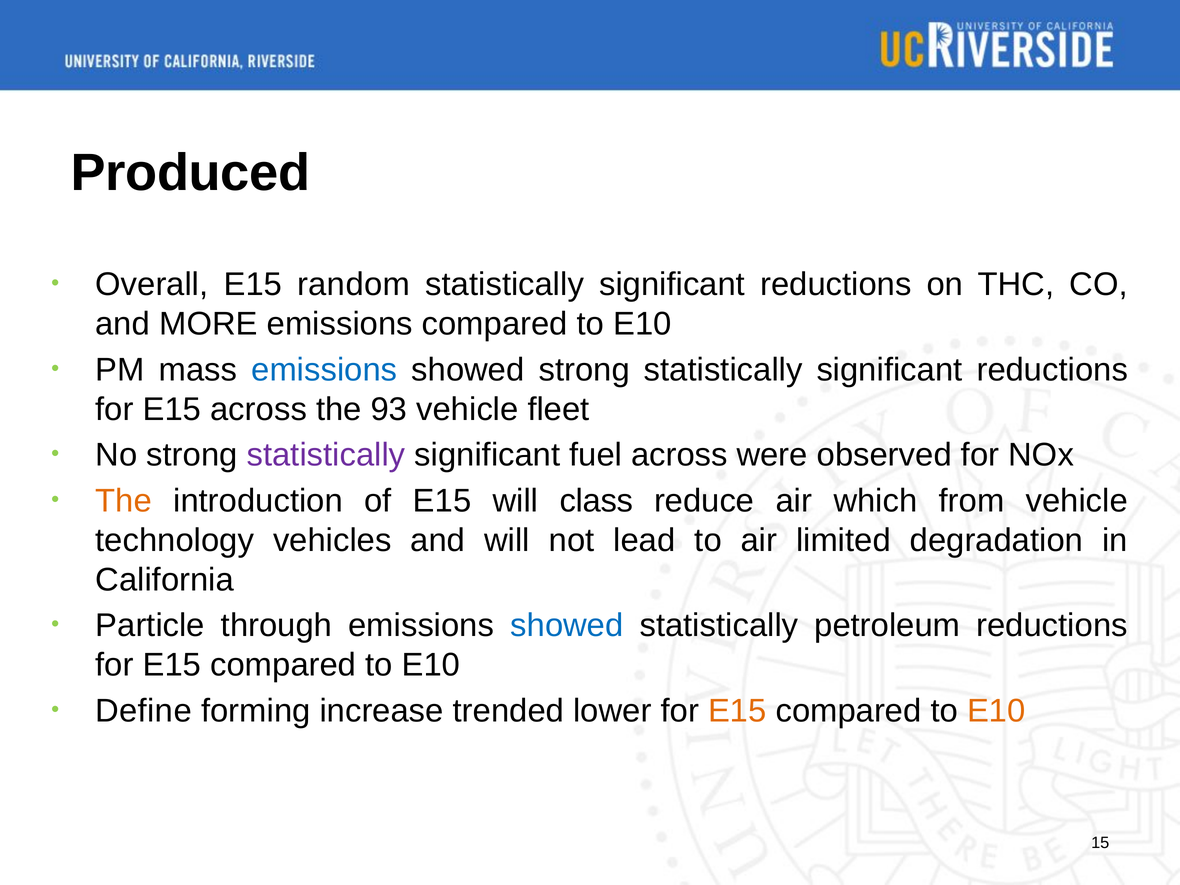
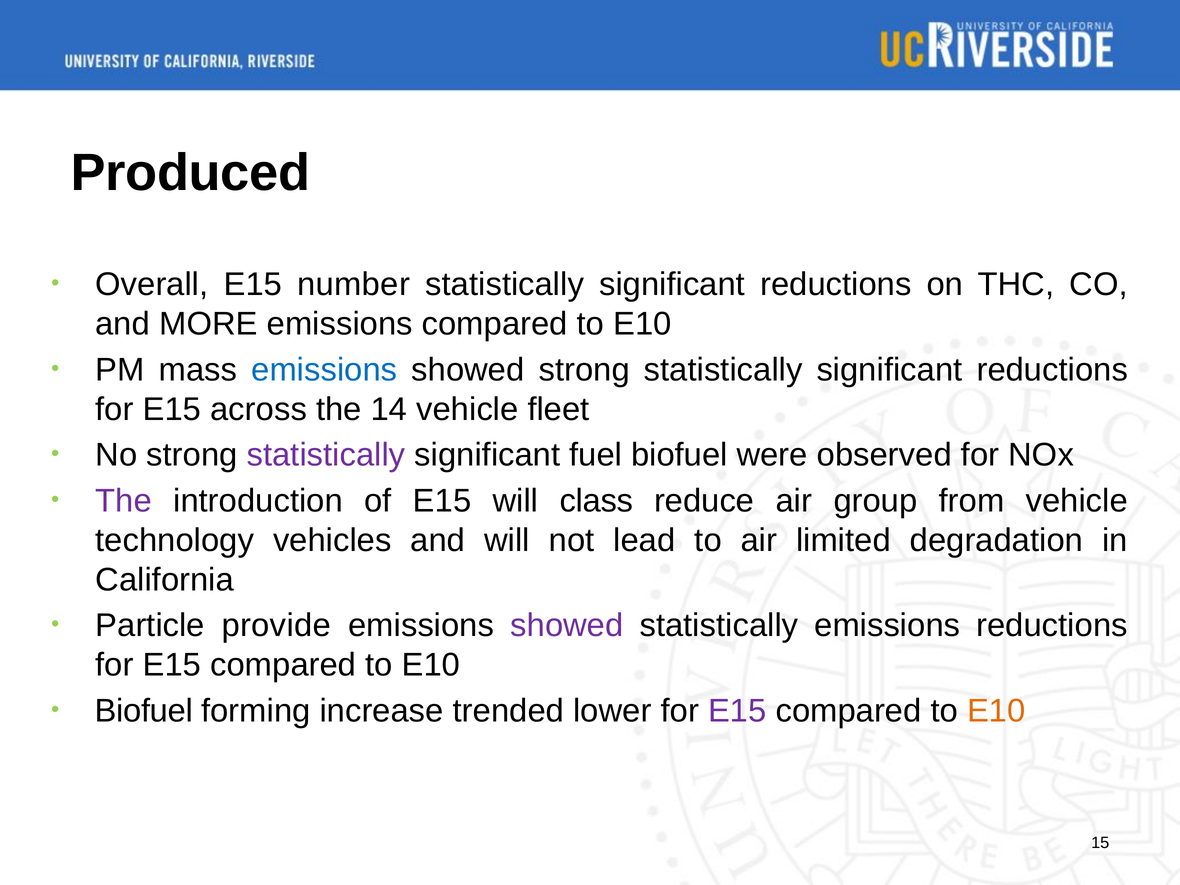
random: random -> number (354, 285)
93: 93 -> 14 (389, 409)
fuel across: across -> biofuel (679, 455)
The colour: orange -> purple (124, 501)
which: which -> group (875, 501)
through: through -> provide (276, 626)
showed colour: blue -> purple (567, 626)
statistically petroleum: petroleum -> emissions (887, 626)
Define: Define -> Biofuel (144, 711)
E15 colour: orange -> purple (737, 711)
